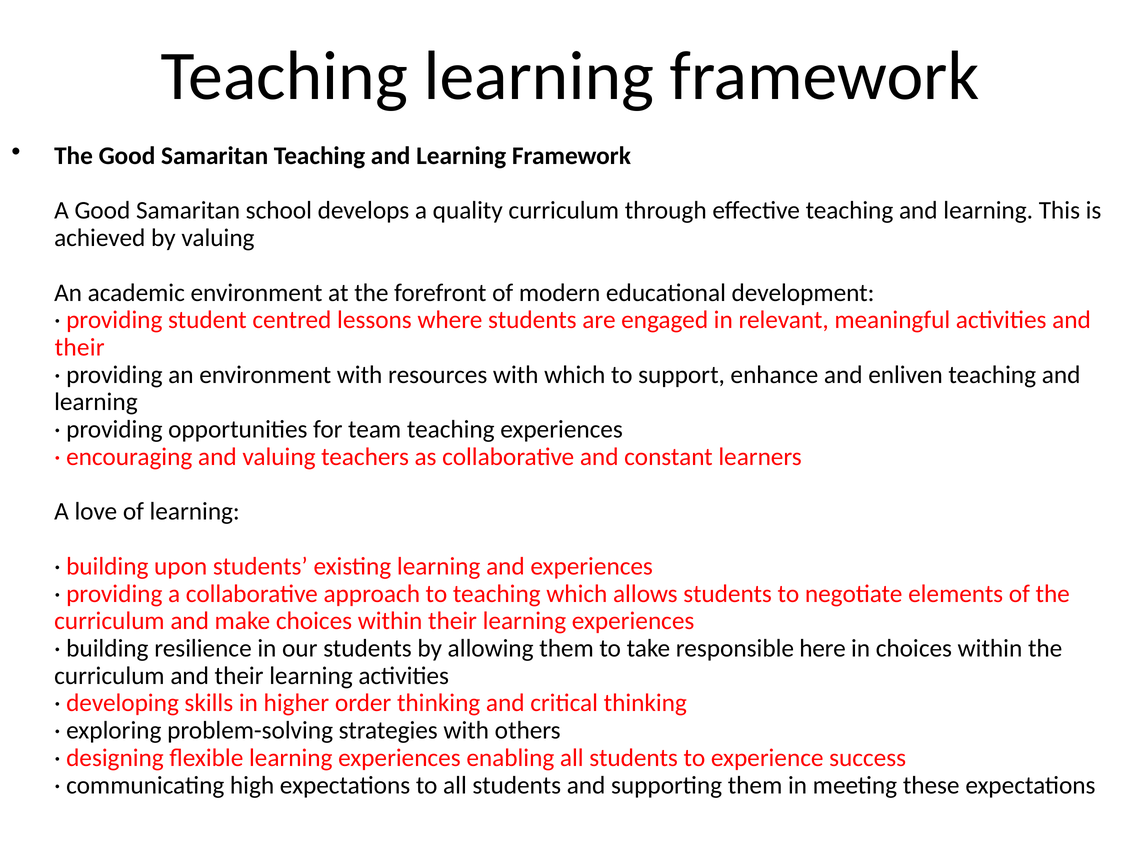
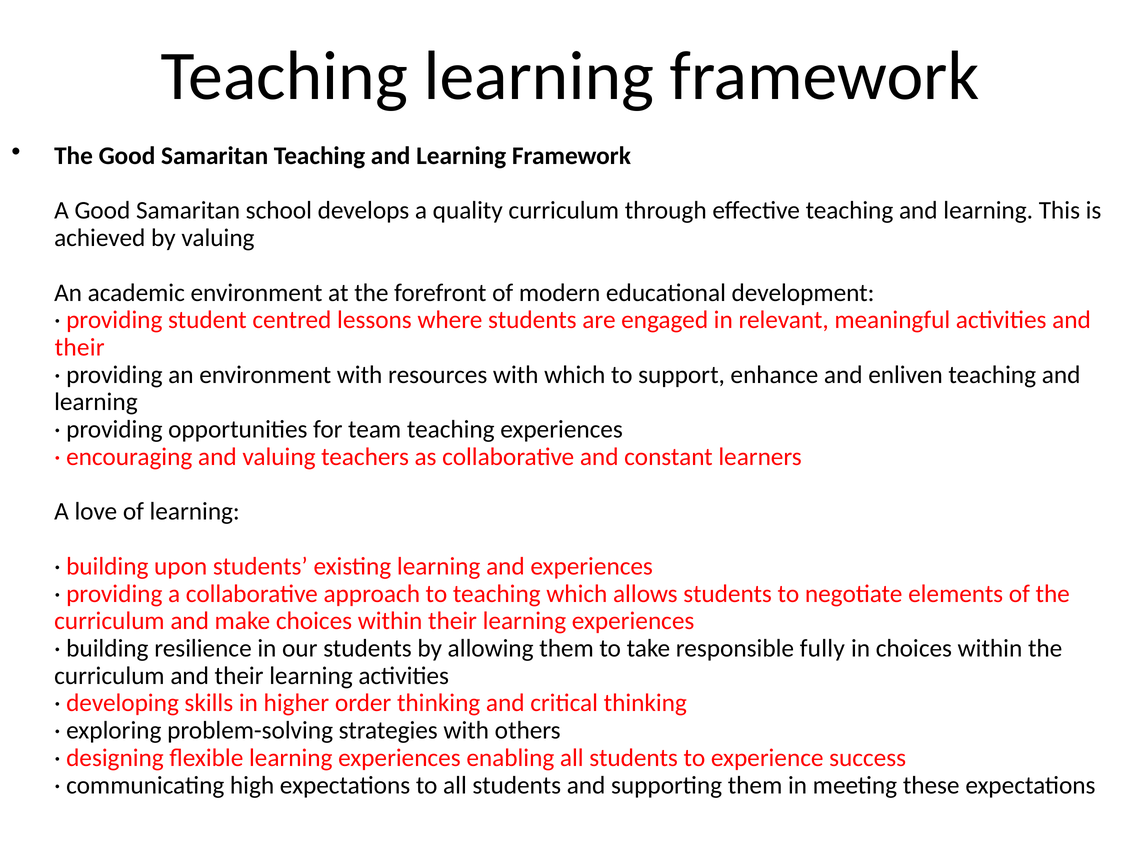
here: here -> fully (822, 648)
